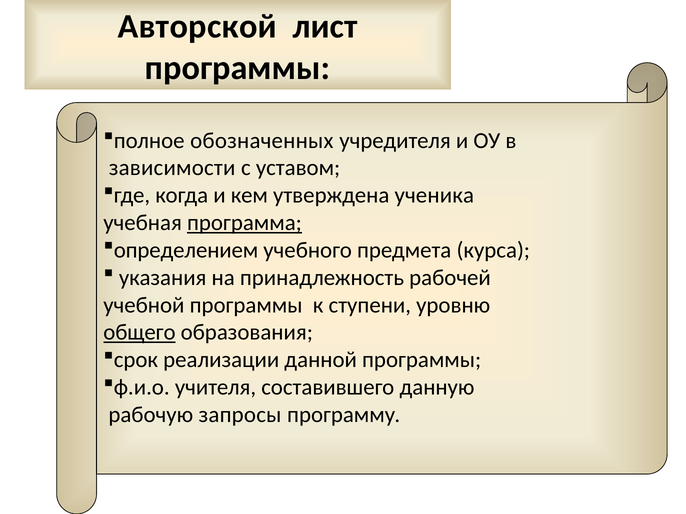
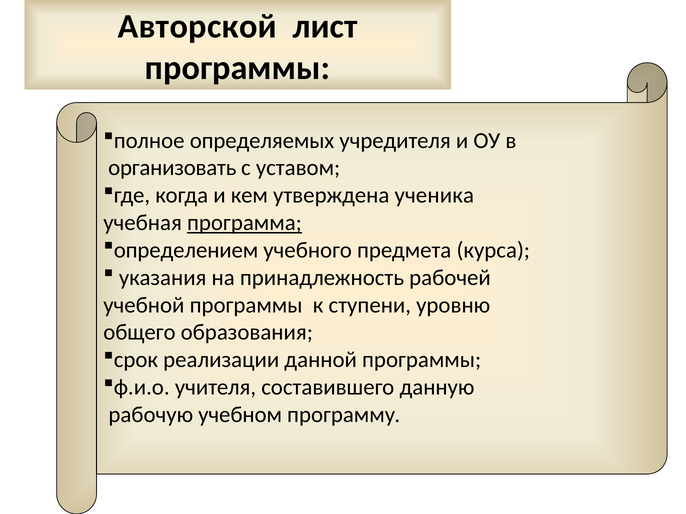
обозначенных: обозначенных -> определяемых (262, 141)
зависимости: зависимости -> организовать (172, 168)
общего underline: present -> none (139, 333)
запросы: запросы -> учебном (240, 415)
